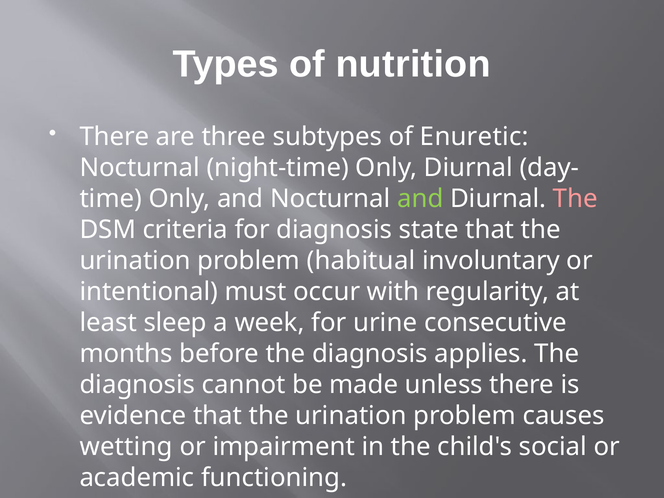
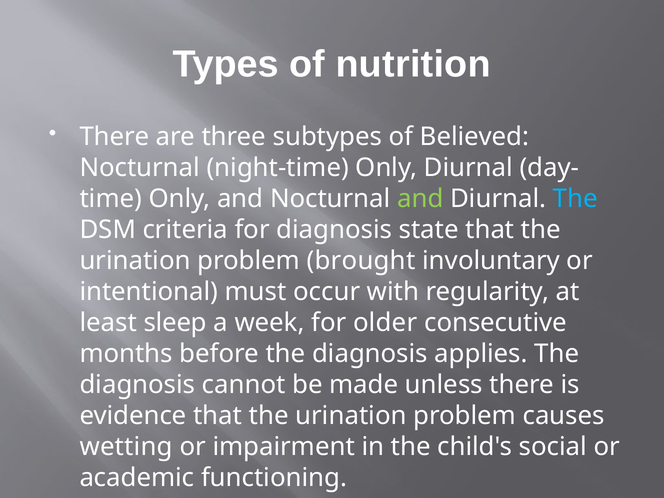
Enuretic: Enuretic -> Believed (475, 137)
The colour: pink -> light blue (575, 199)
habitual: habitual -> brought (361, 261)
urine: urine -> older (385, 323)
